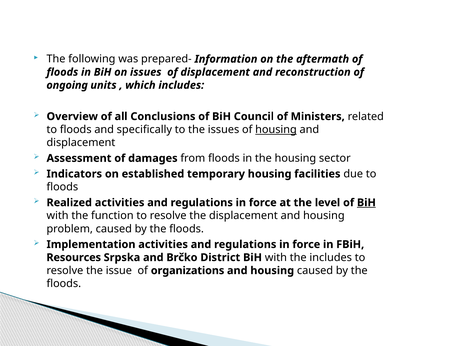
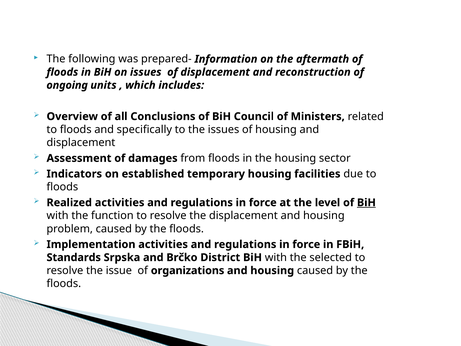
housing underline: present -> none (276, 129)
Resources: Resources -> Standards (74, 257)
the includes: includes -> selected (331, 257)
